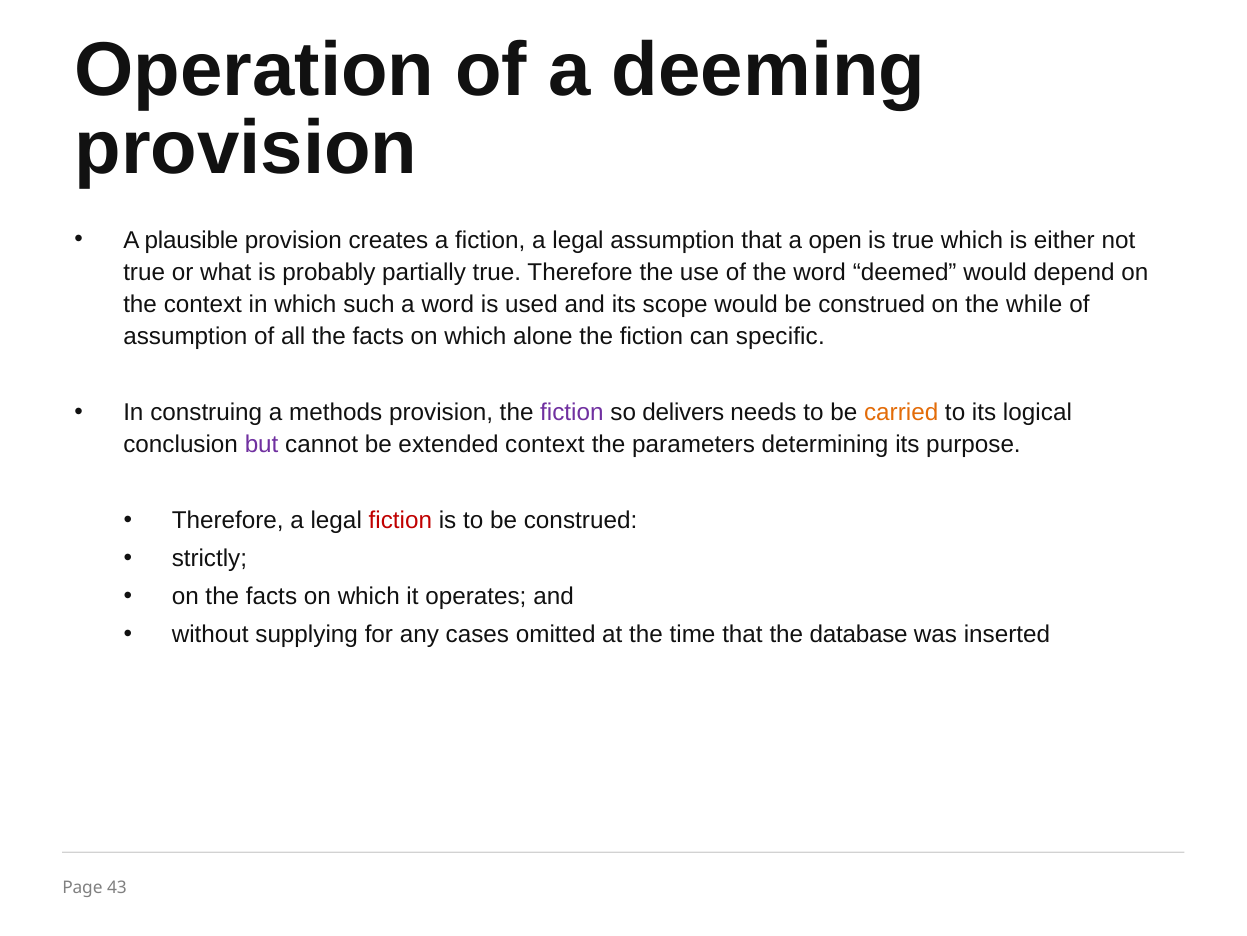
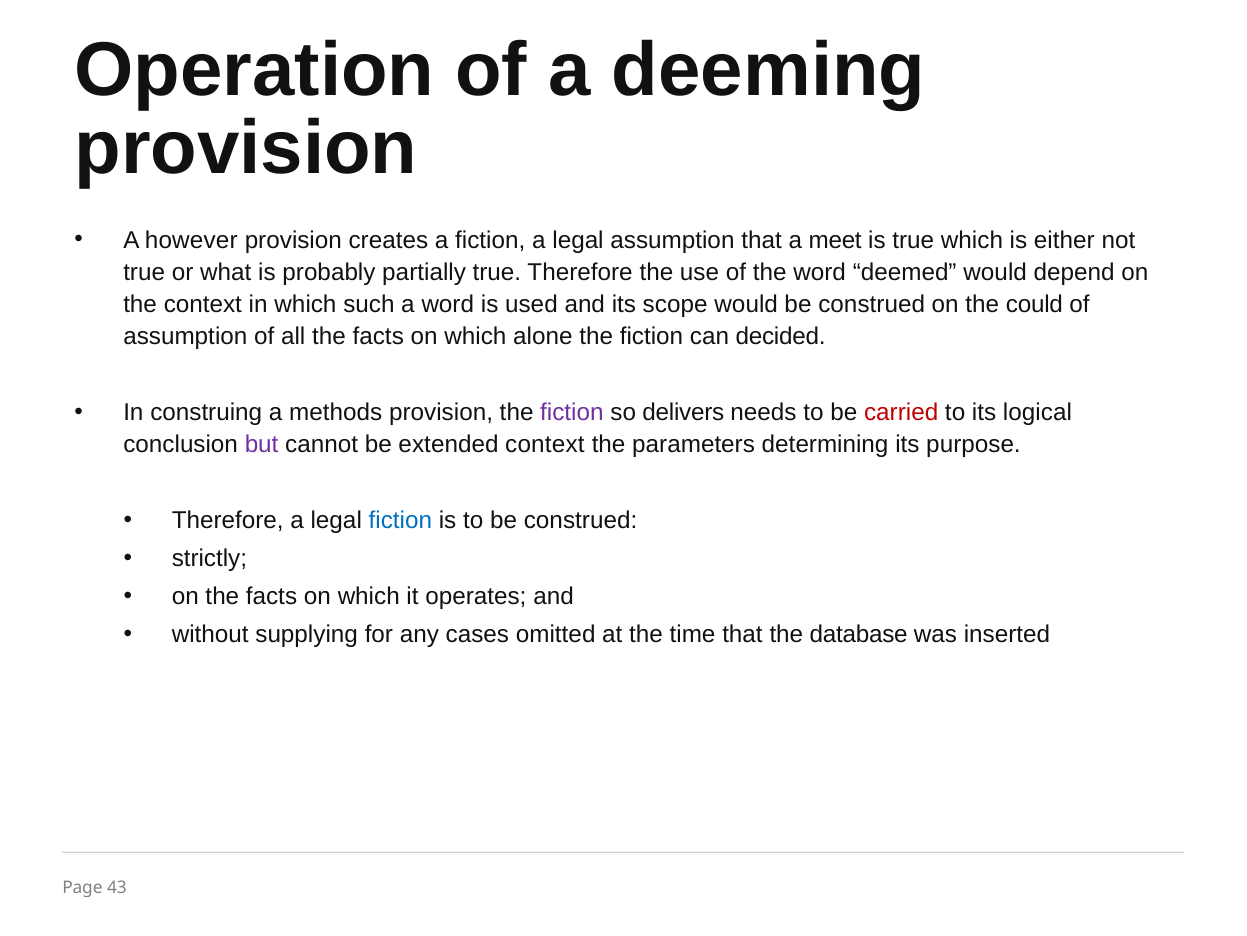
plausible: plausible -> however (191, 240)
open: open -> meet (835, 240)
while: while -> could (1034, 304)
specific: specific -> decided (781, 336)
carried colour: orange -> red (901, 412)
fiction colour: red -> blue (400, 520)
